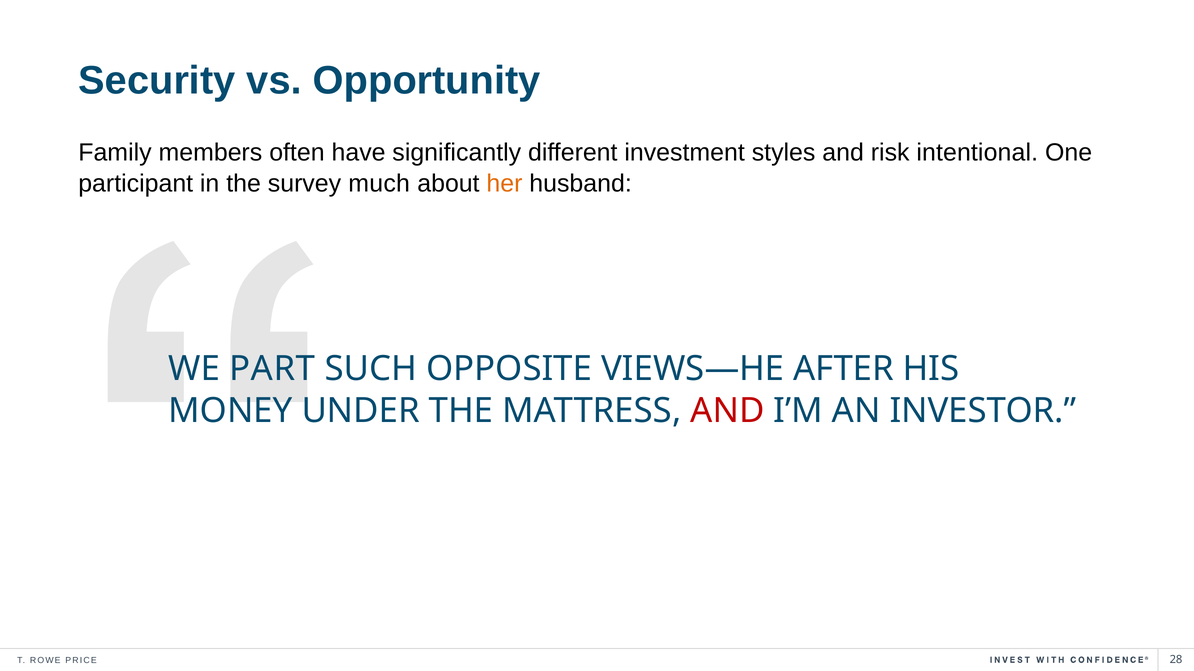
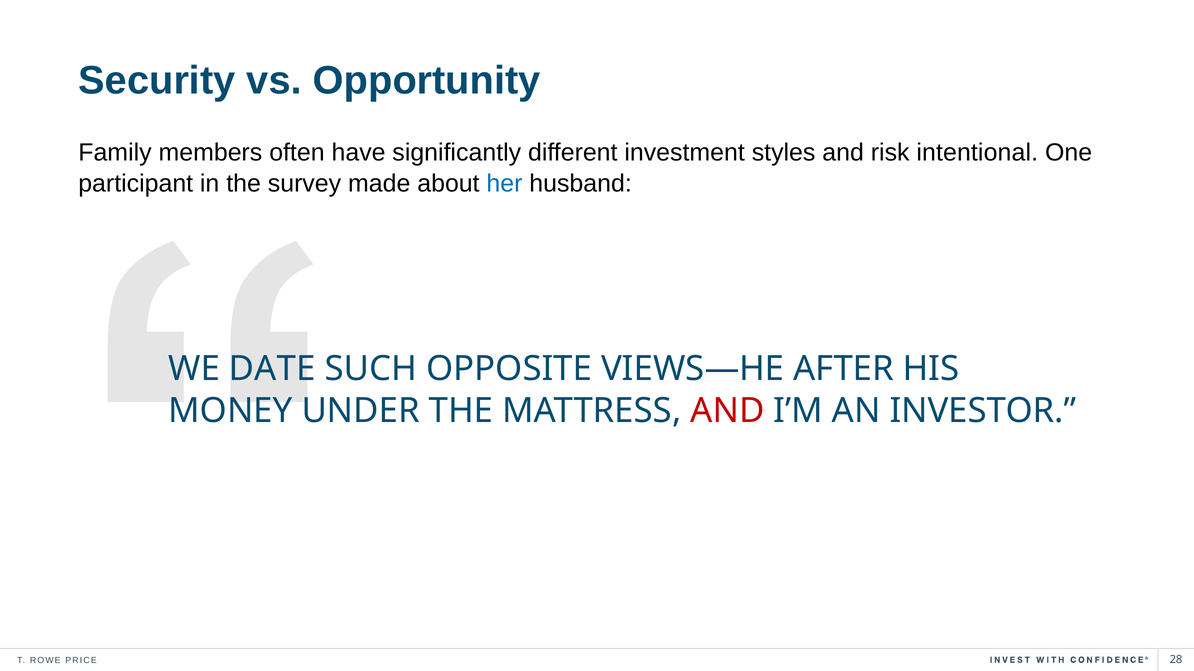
much: much -> made (379, 184)
her colour: orange -> blue (504, 184)
PART: PART -> DATE (272, 369)
